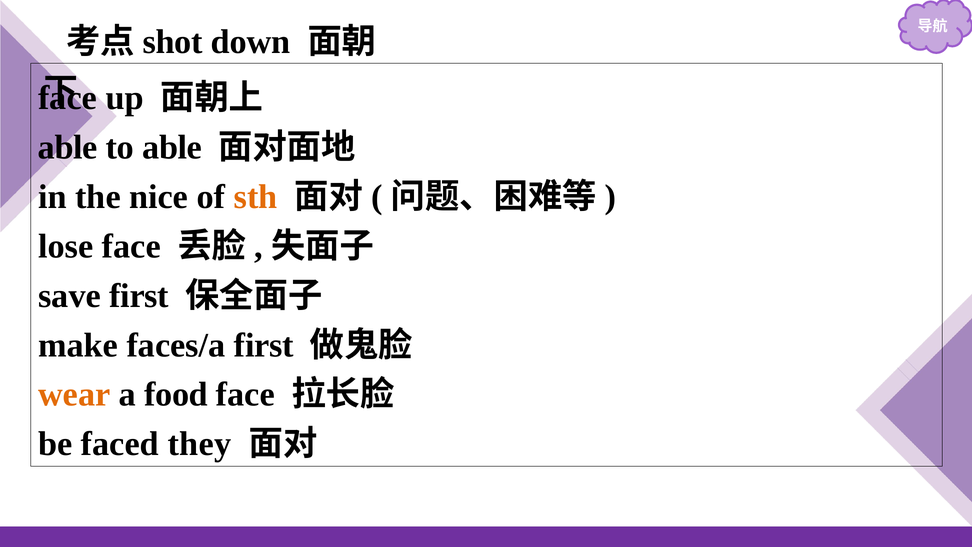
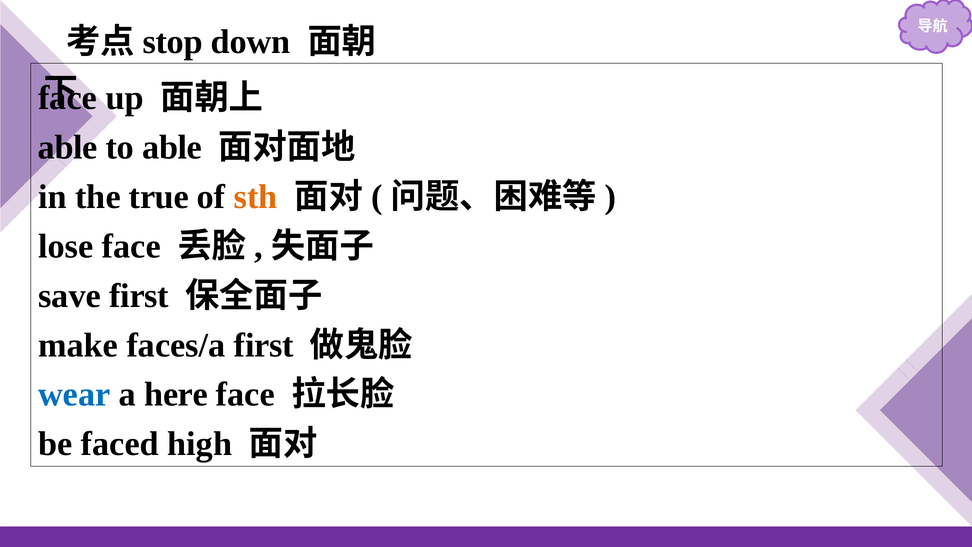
shot: shot -> stop (173, 42)
nice: nice -> true (159, 197)
wear colour: orange -> blue (74, 394)
food: food -> here (176, 394)
they: they -> high (200, 444)
